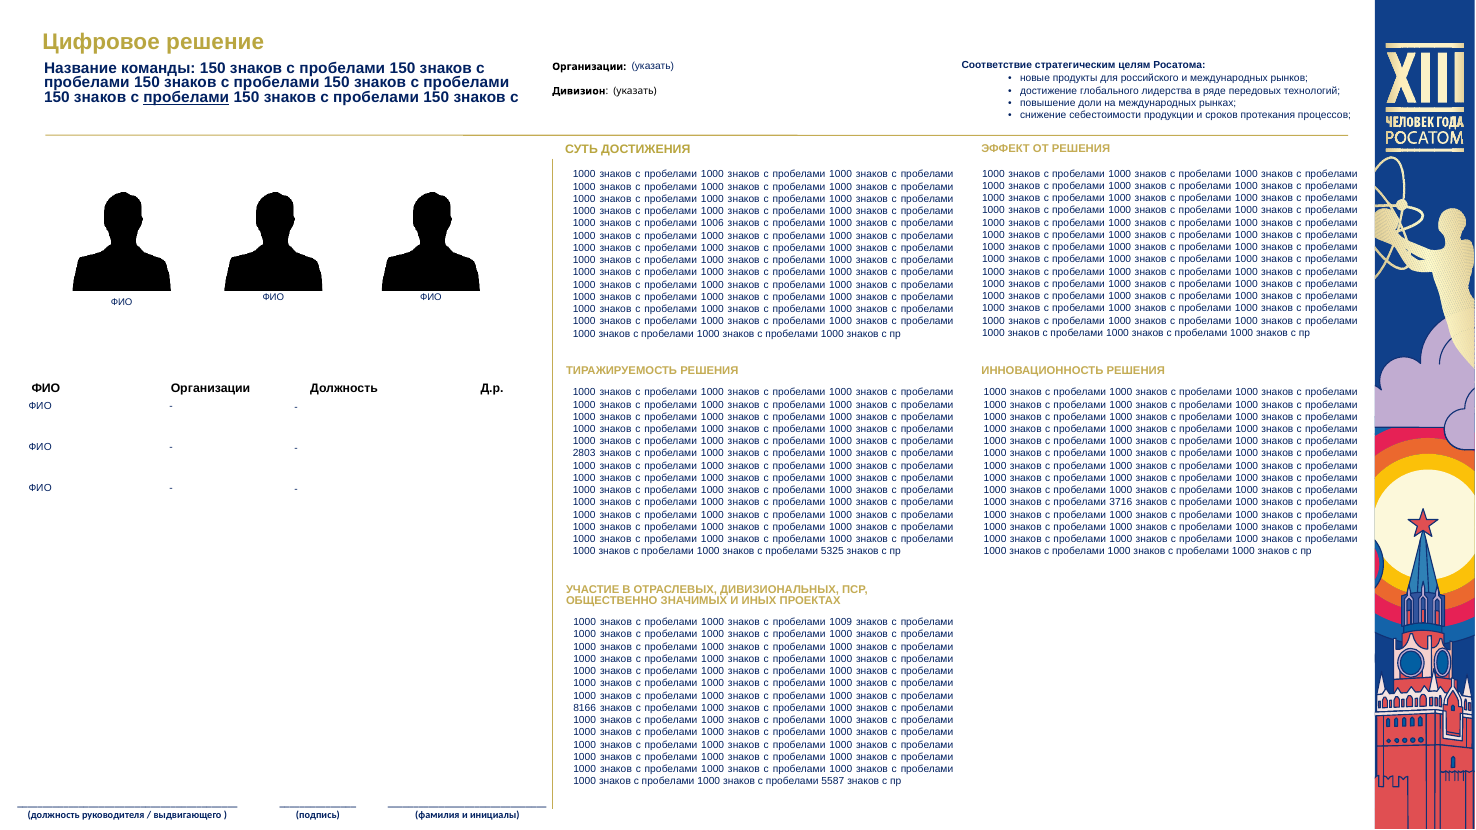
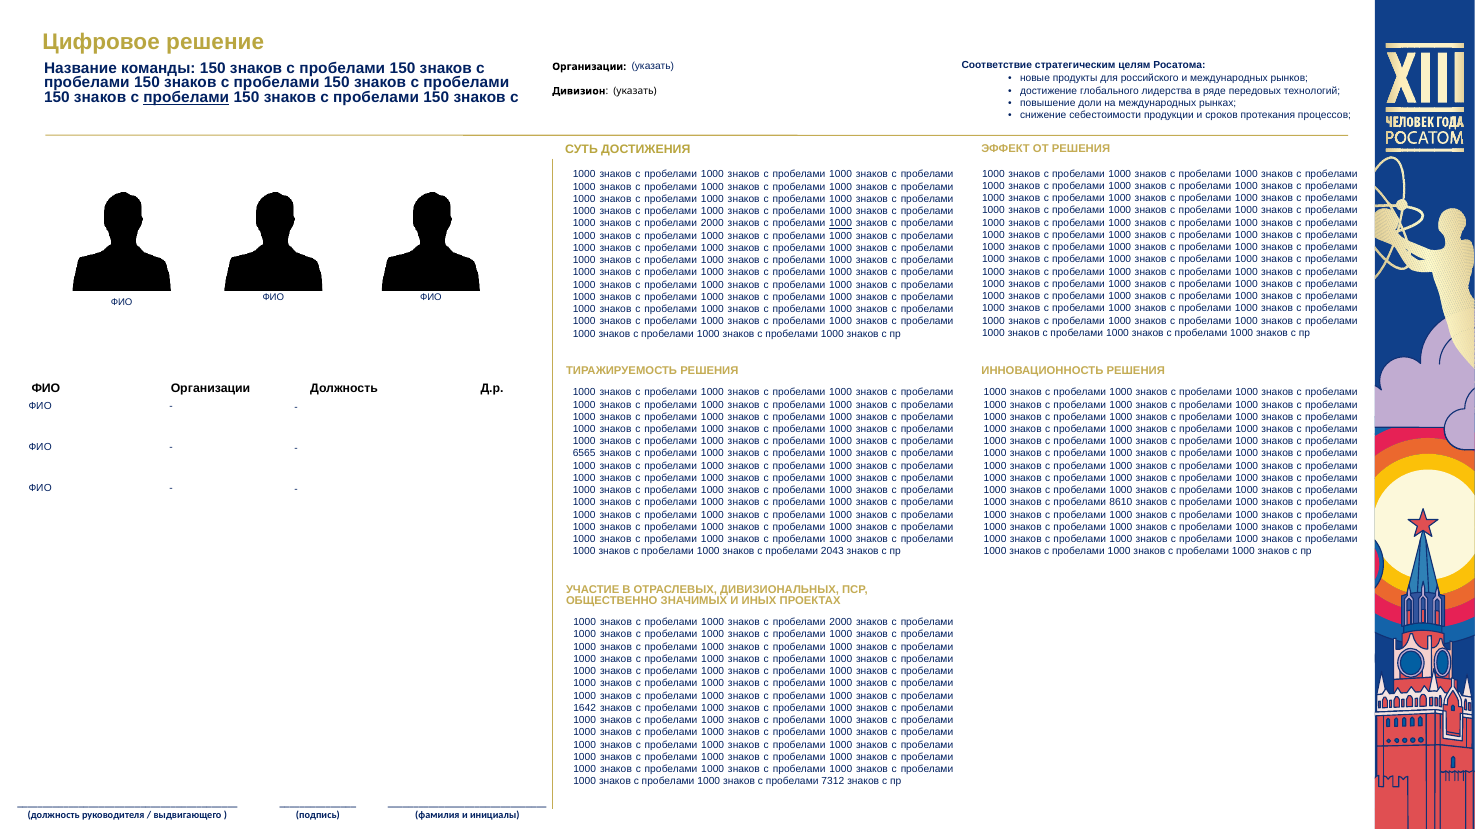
1006: 1006 -> 2000 (712, 224)
1000 underline: none -> present (841, 224)
2803: 2803 -> 6565 (584, 454)
3716: 3716 -> 8610 (1121, 503)
5325: 5325 -> 2043 (832, 552)
1009: 1009 -> 2000 (841, 623)
8166: 8166 -> 1642 (585, 708)
5587: 5587 -> 7312 (833, 782)
